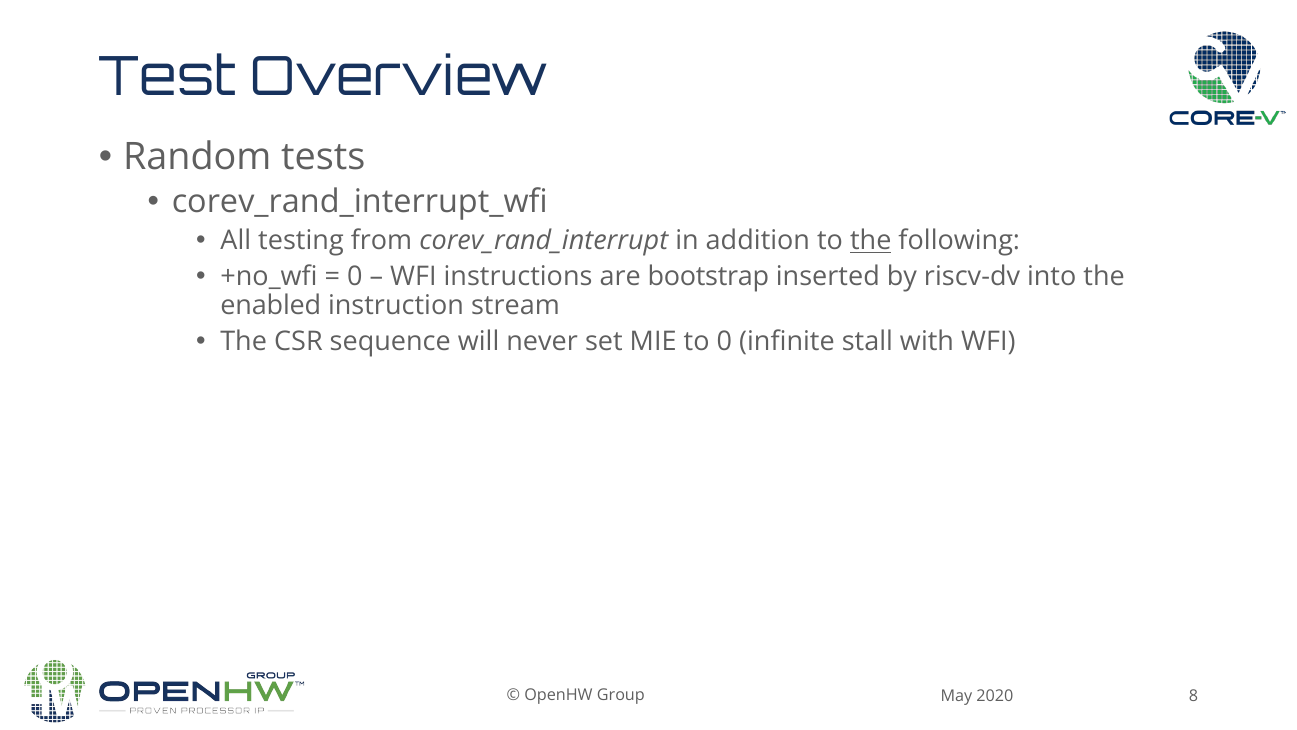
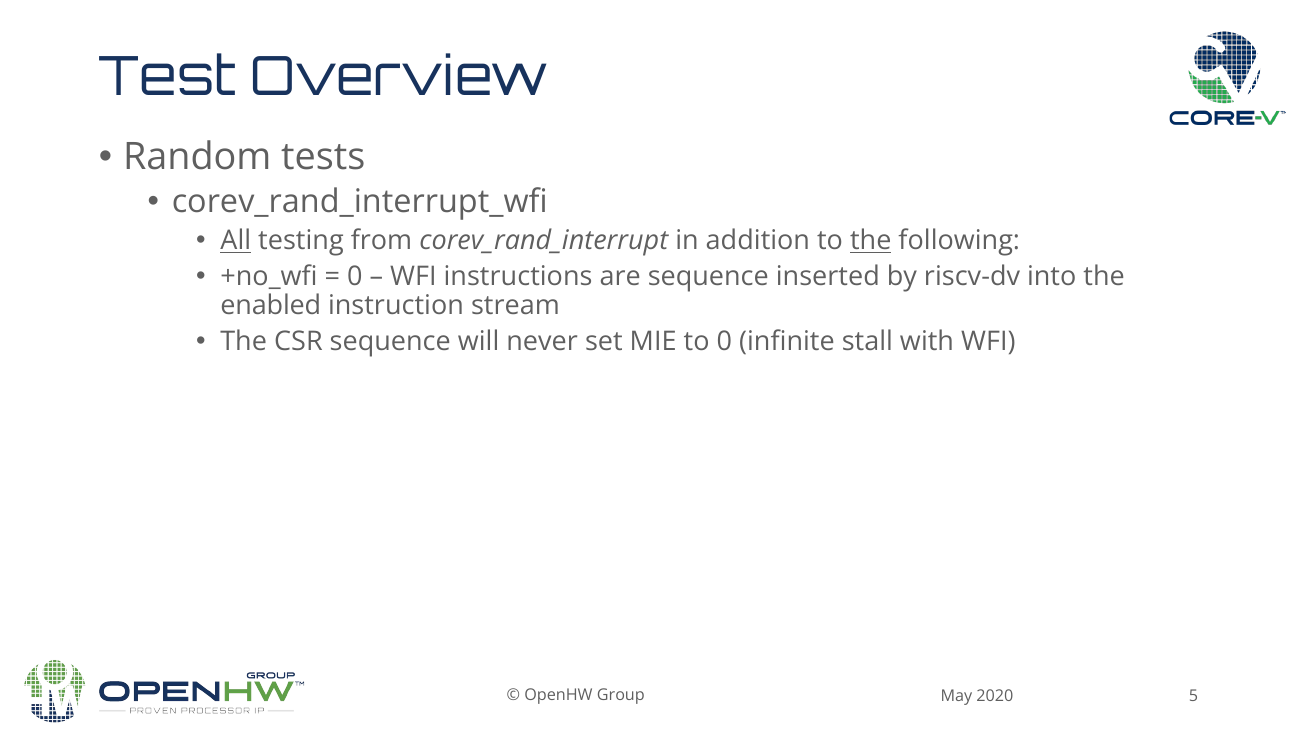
All underline: none -> present (236, 241)
are bootstrap: bootstrap -> sequence (708, 277)
8: 8 -> 5 (1193, 695)
